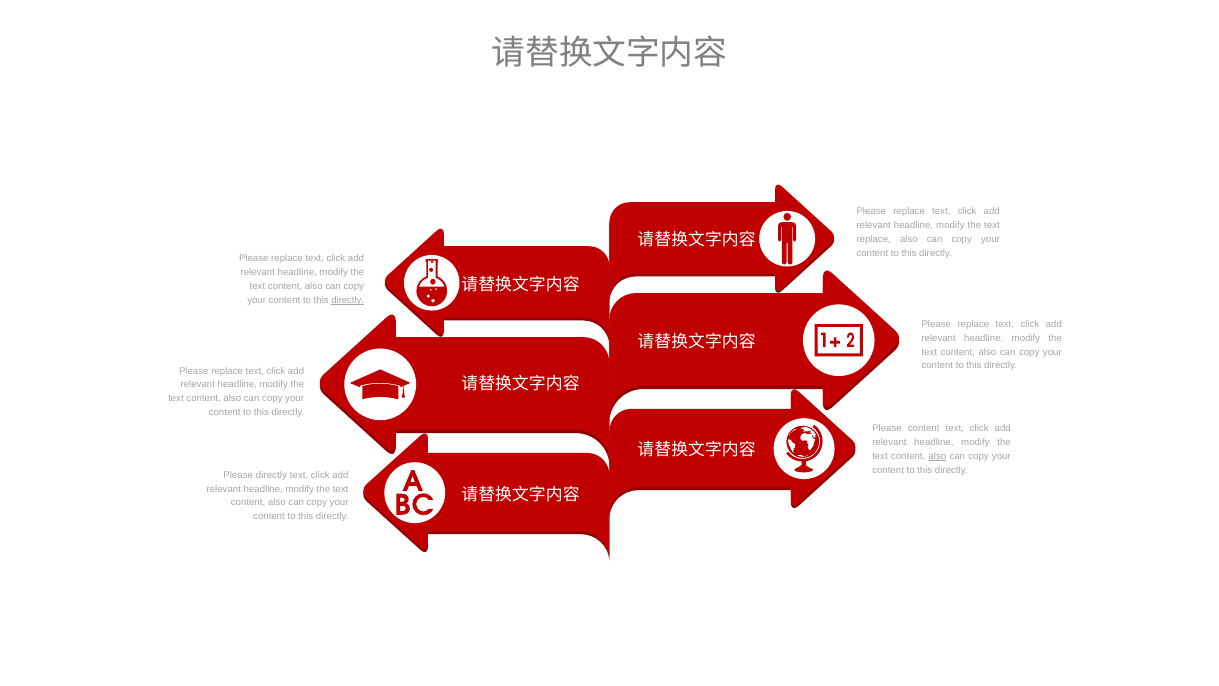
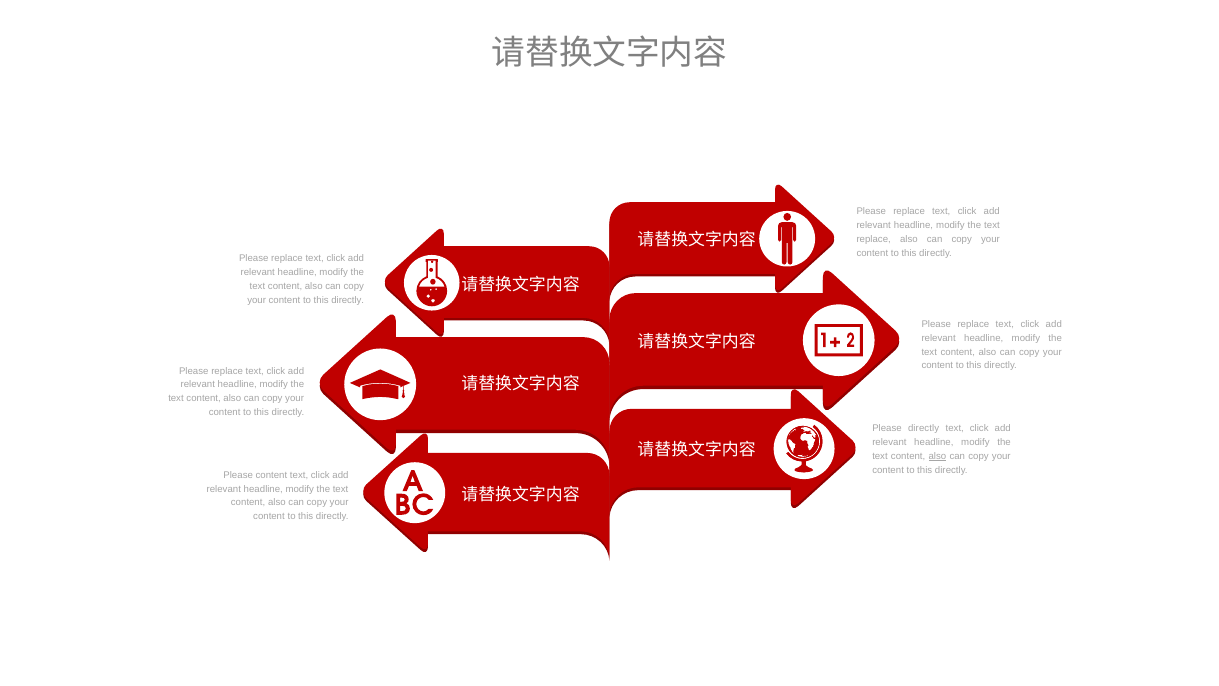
directly underline: present -> none (348, 300)
Please content: content -> directly (924, 428)
Please directly: directly -> content (271, 475)
